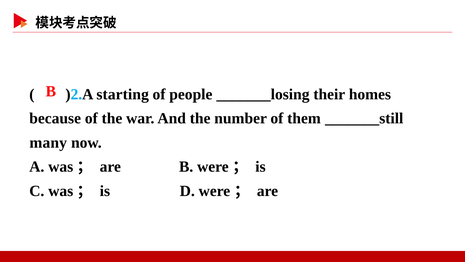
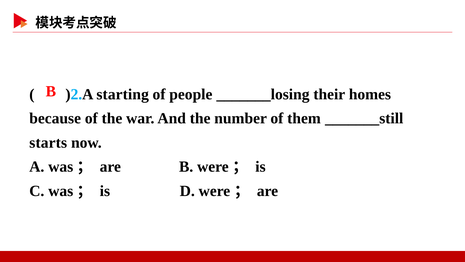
many: many -> starts (48, 142)
